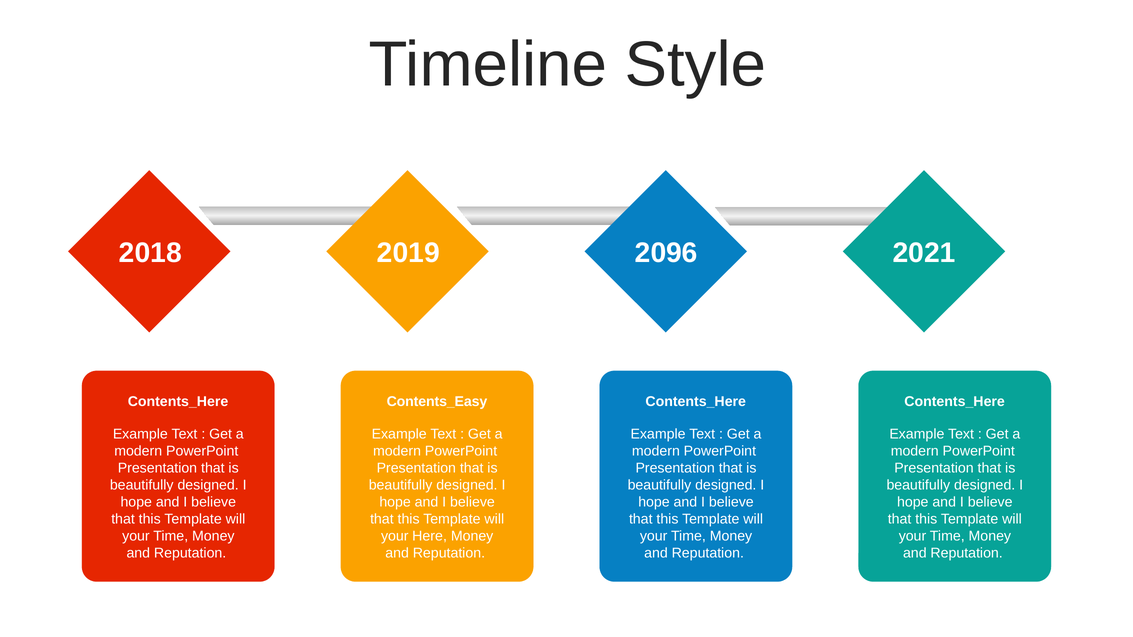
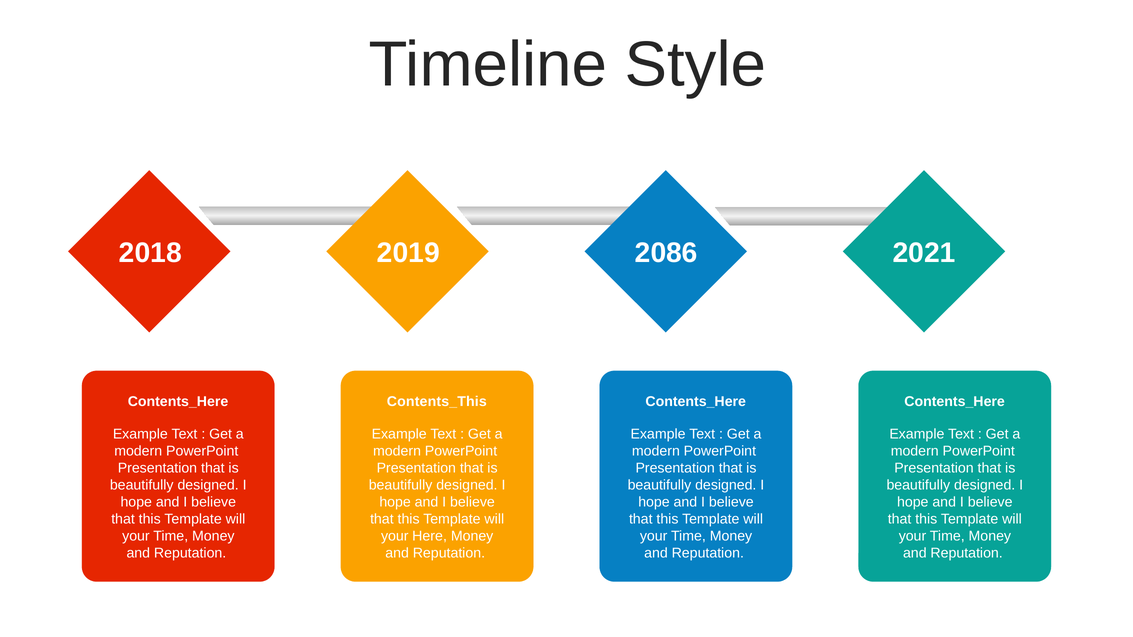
2096: 2096 -> 2086 (666, 253)
Contents_Easy: Contents_Easy -> Contents_This (437, 402)
